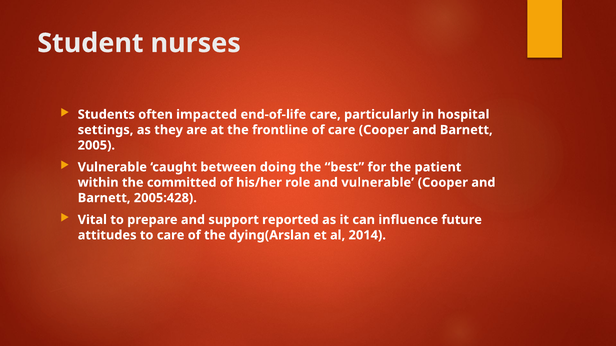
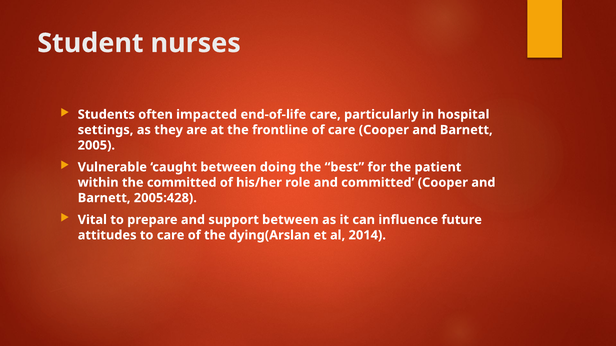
and vulnerable: vulnerable -> committed (378, 183)
support reported: reported -> between (290, 220)
